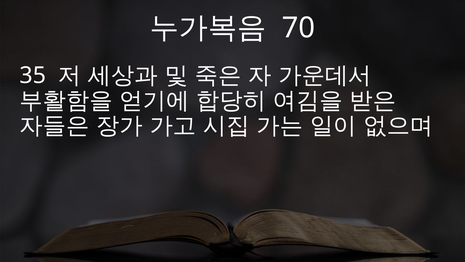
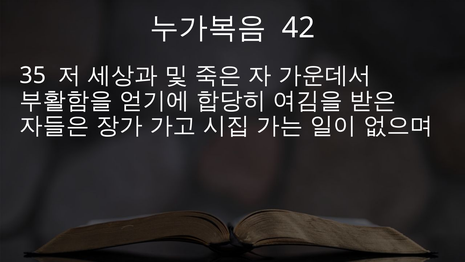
70: 70 -> 42 (298, 28)
